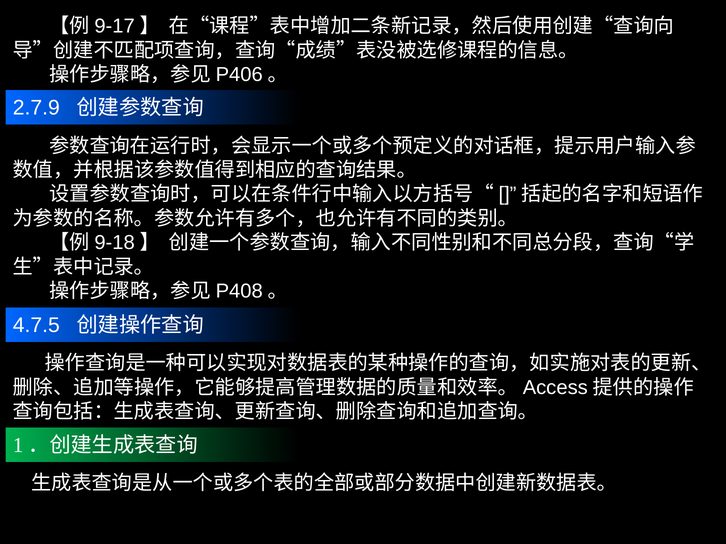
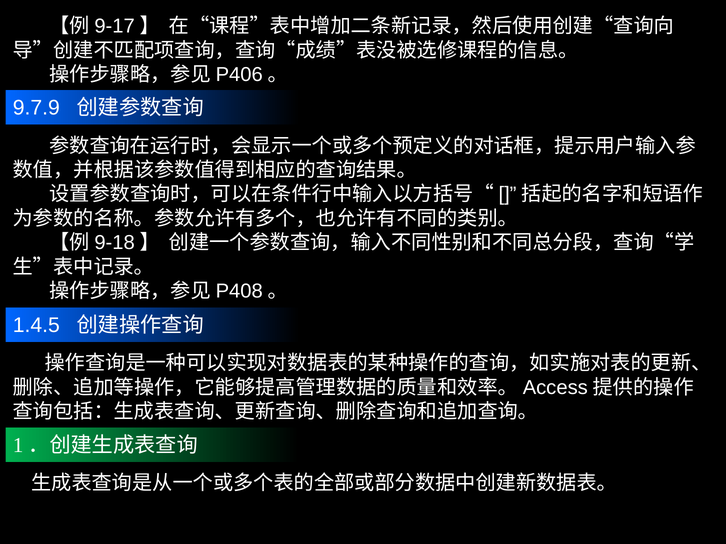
2.7.9: 2.7.9 -> 9.7.9 (36, 108)
4.7.5: 4.7.5 -> 1.4.5 (36, 325)
